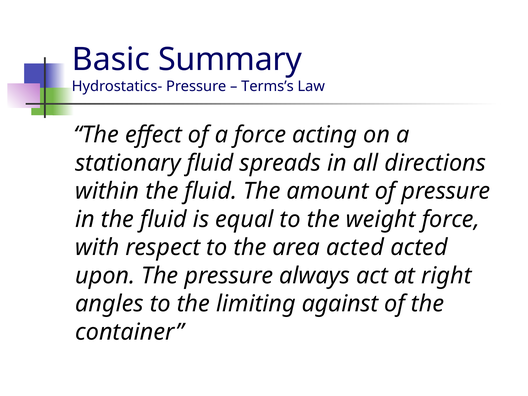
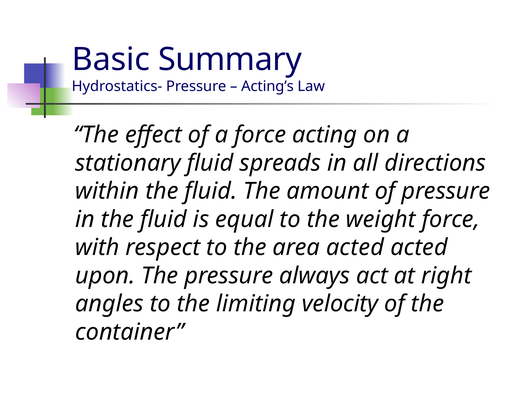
Terms’s: Terms’s -> Acting’s (268, 86)
against: against -> velocity (340, 304)
